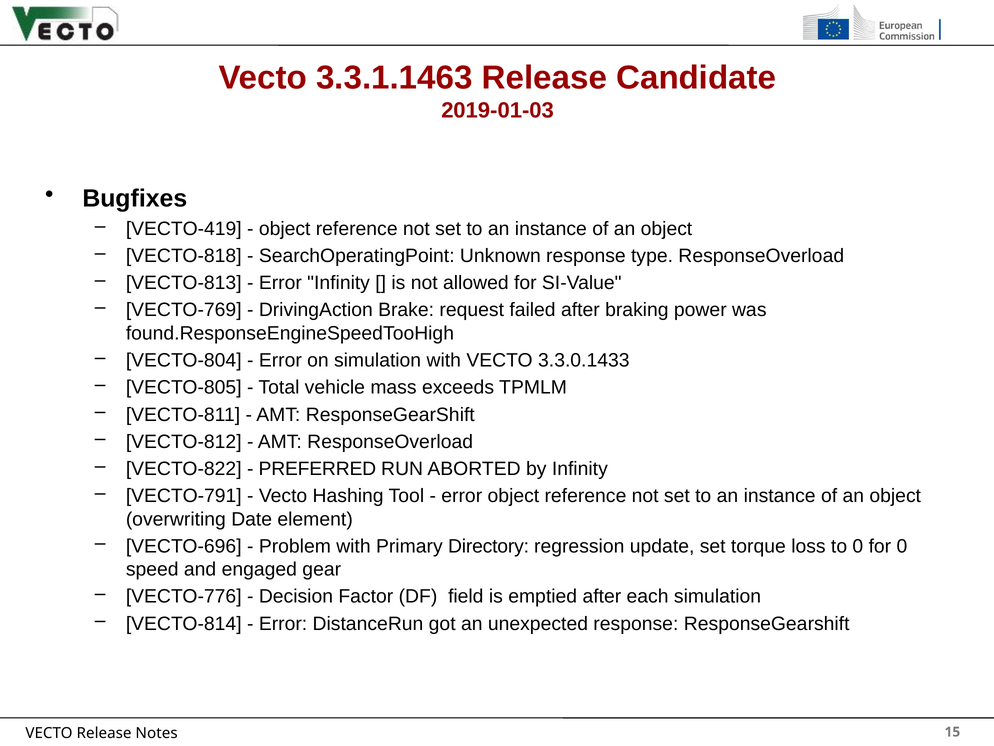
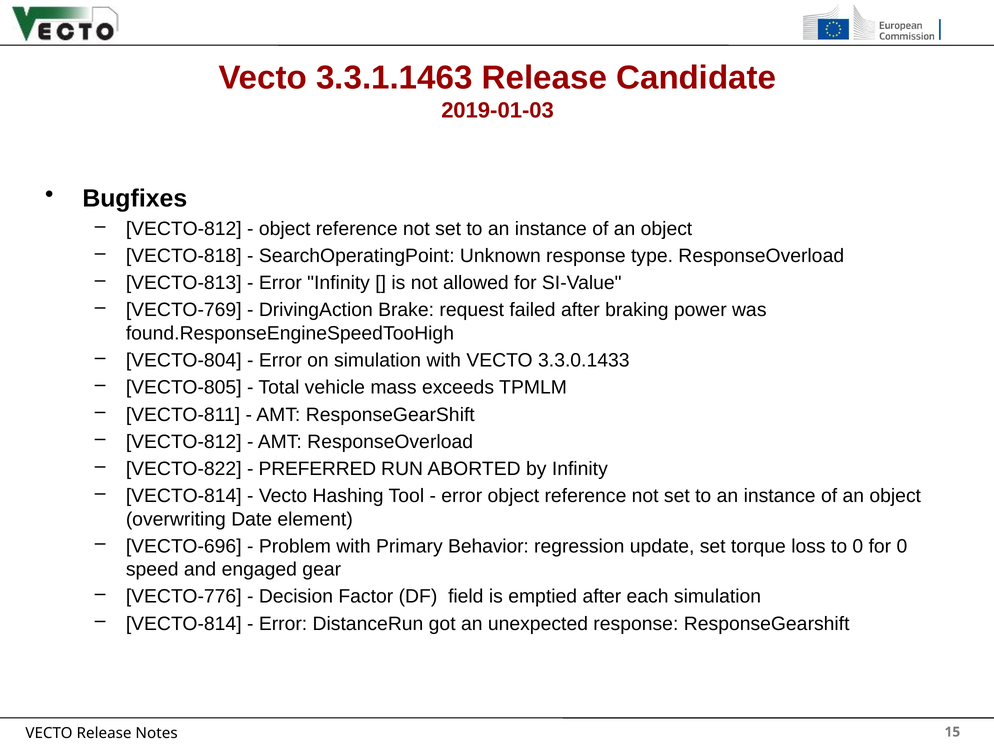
VECTO-419: VECTO-419 -> VECTO-812 (184, 229)
VECTO-791: VECTO-791 -> VECTO-814 (184, 496)
Directory: Directory -> Behavior (488, 546)
